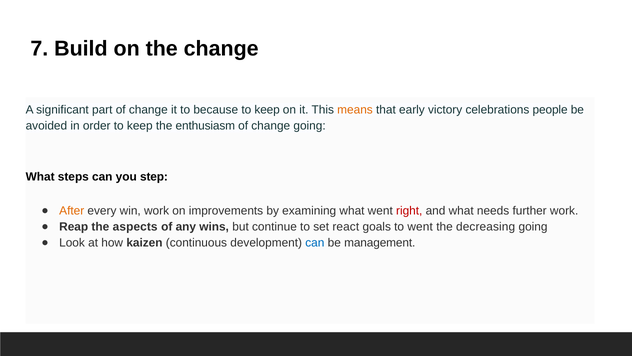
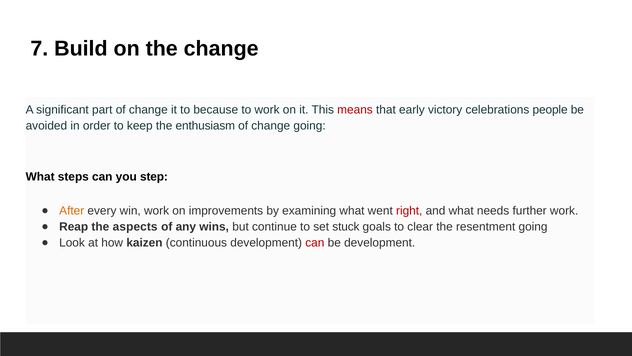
keep: keep -> work (267, 110)
means colour: orange -> red (355, 110)
react: react -> stuck (346, 226)
to went: went -> clear (420, 226)
decreasing: decreasing -> resentment (486, 226)
can colour: blue -> red (315, 243)
be management: management -> development (380, 243)
